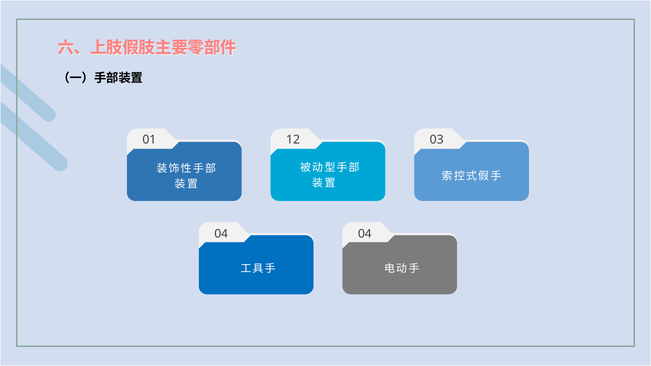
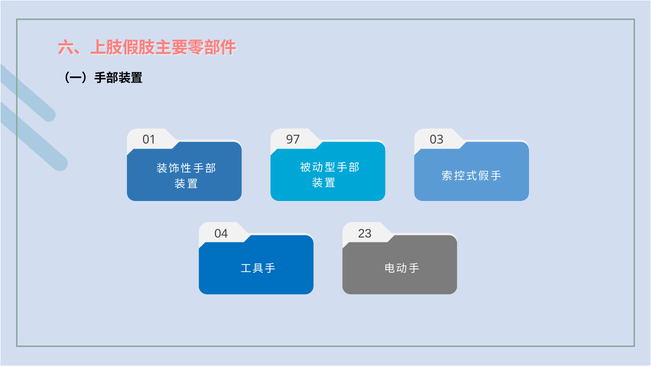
12: 12 -> 97 (293, 140)
04 04: 04 -> 23 (365, 234)
